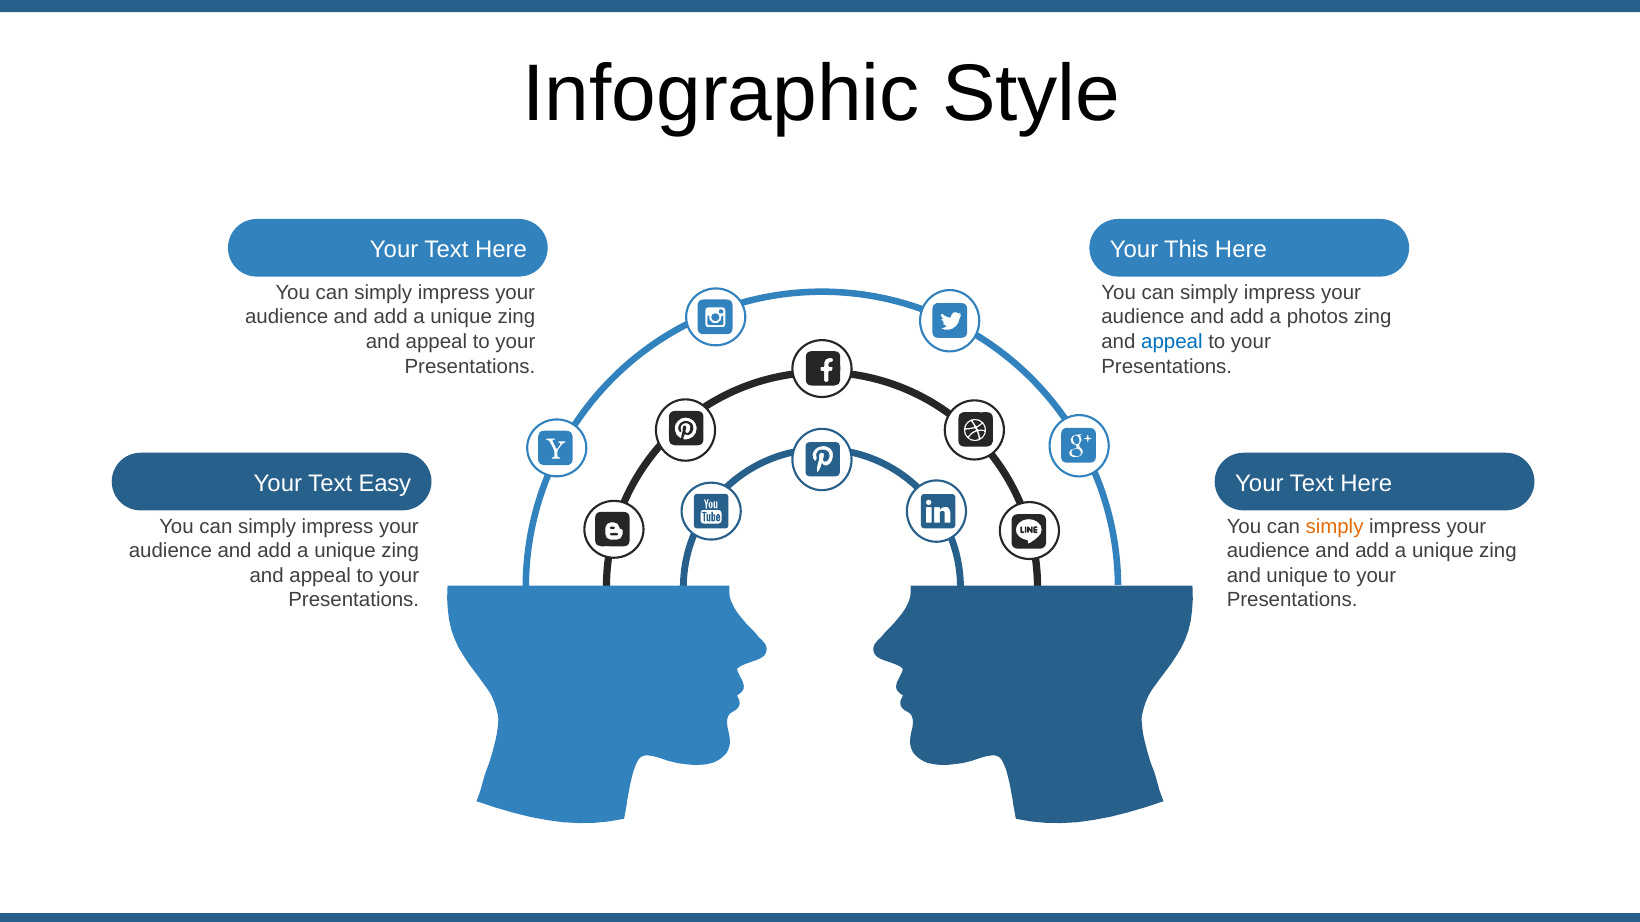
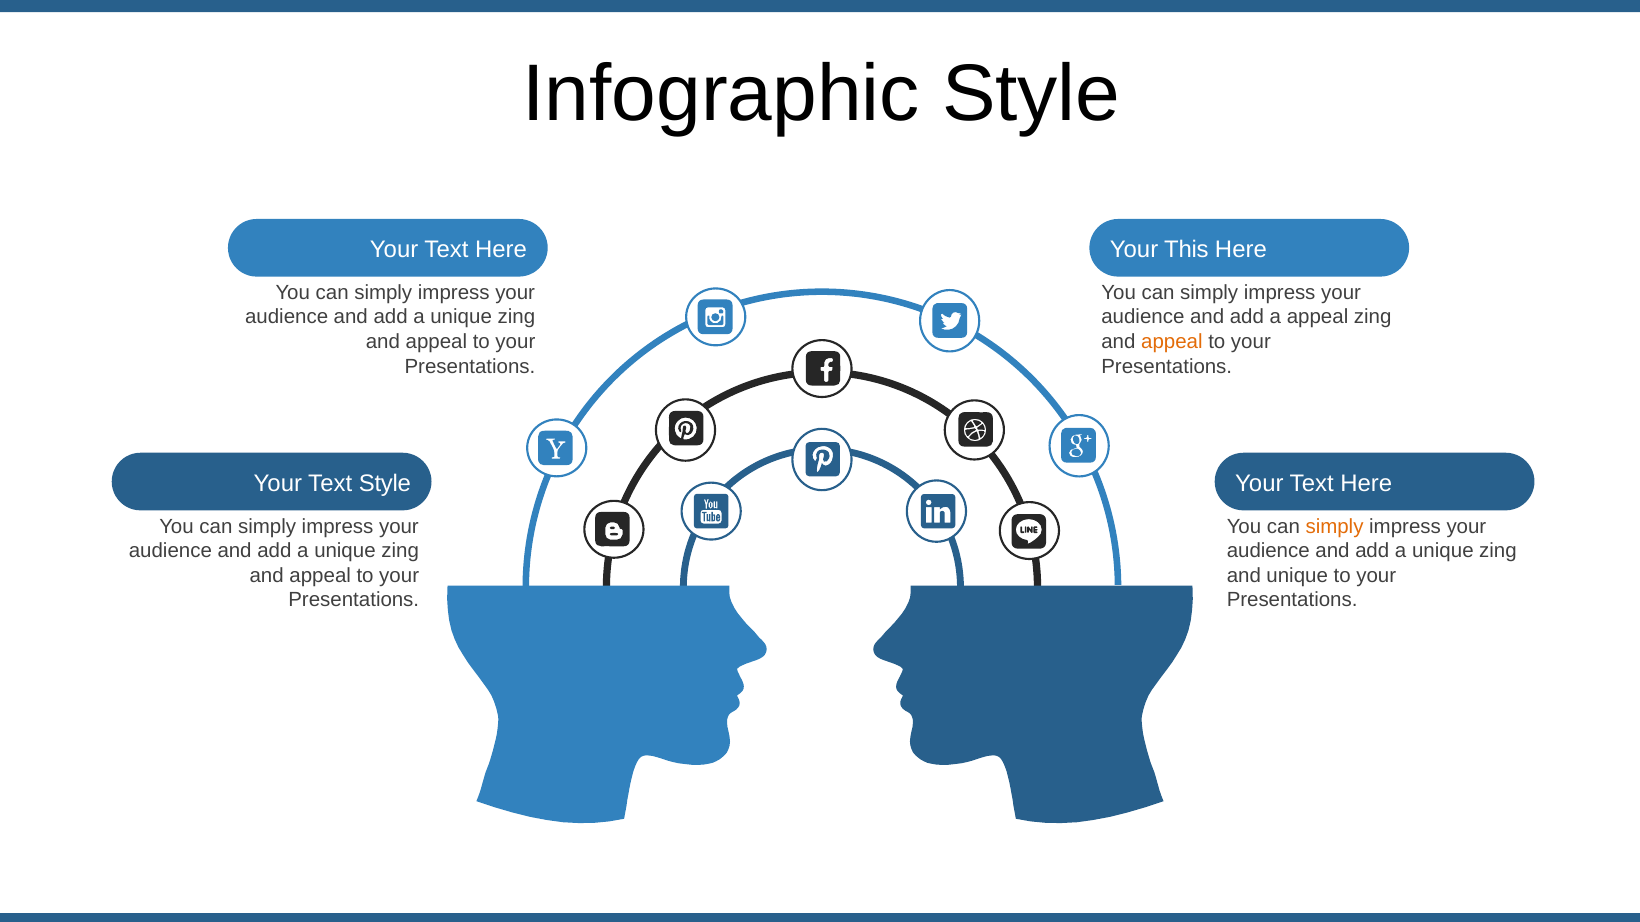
a photos: photos -> appeal (1318, 317)
appeal colour: blue -> orange (1172, 342)
Text Easy: Easy -> Style (385, 483)
